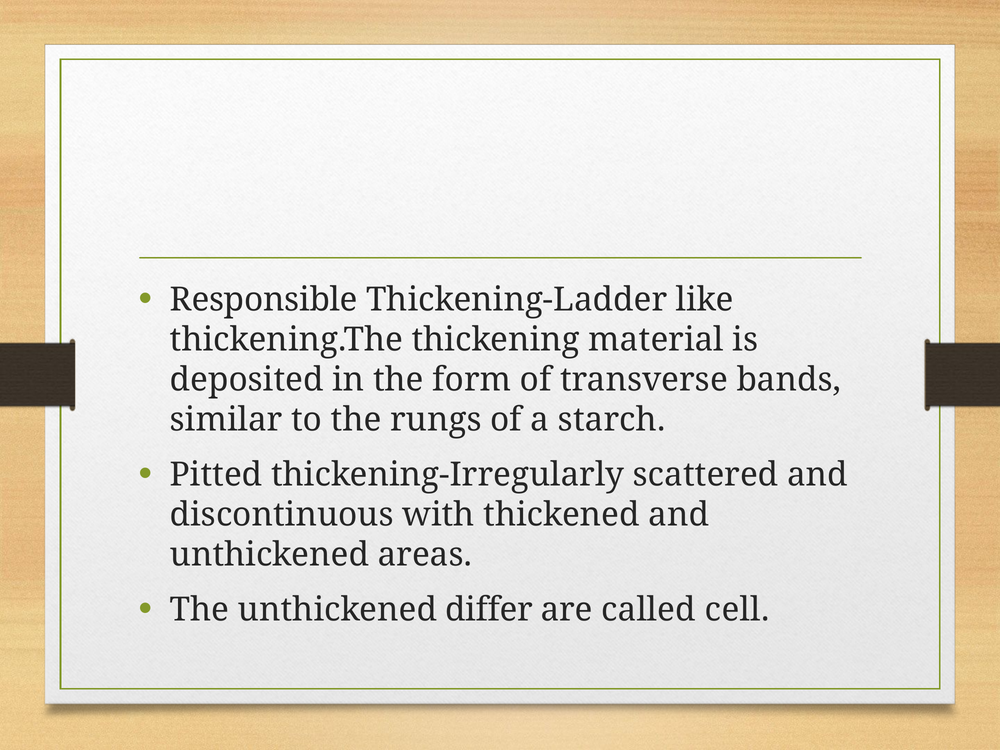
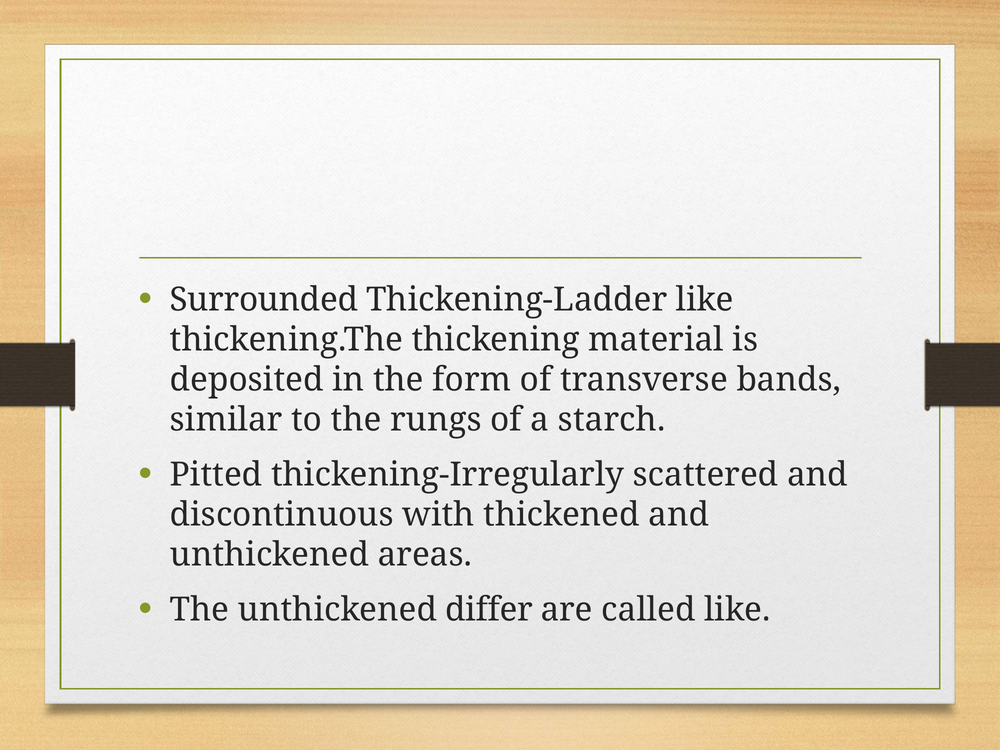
Responsible: Responsible -> Surrounded (264, 300)
called cell: cell -> like (737, 610)
